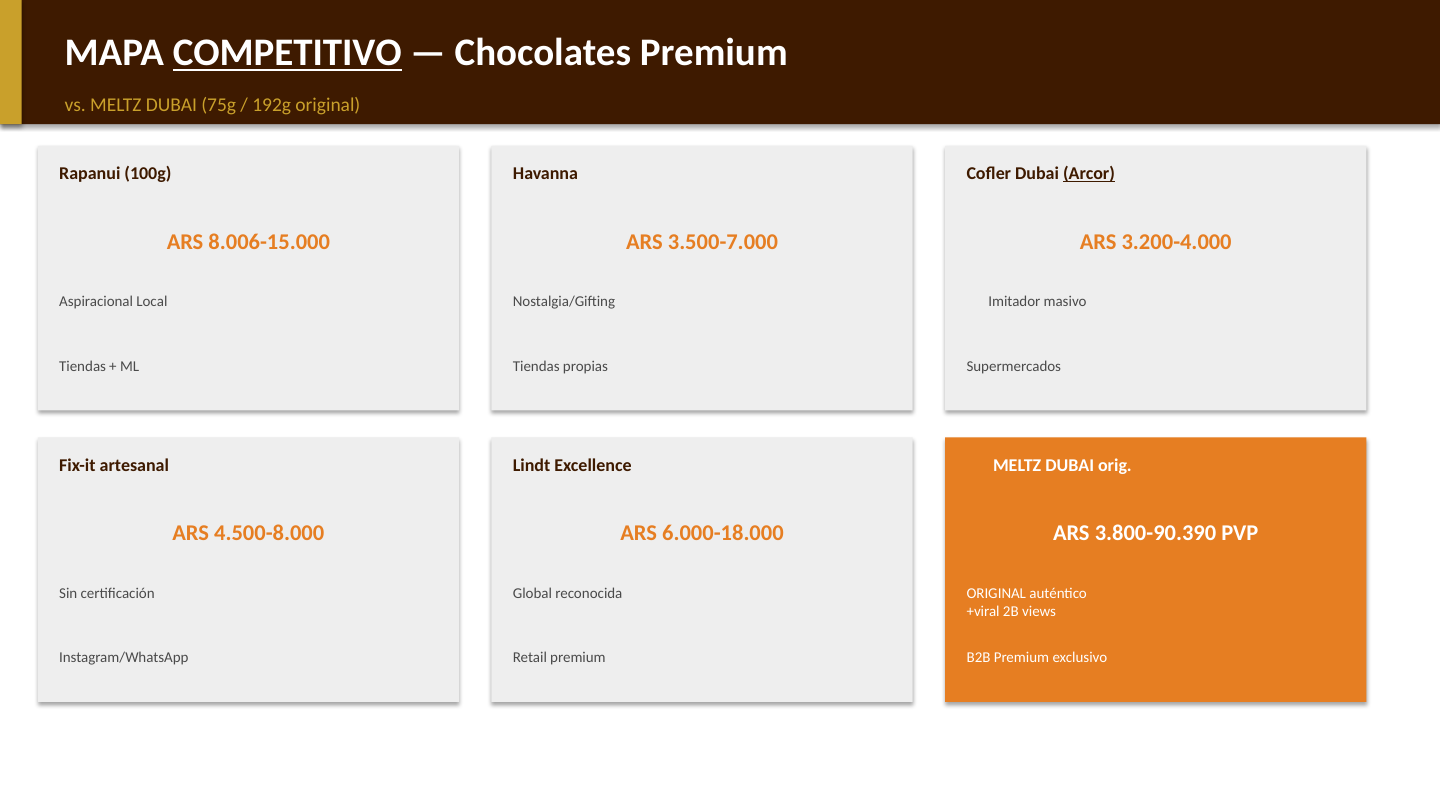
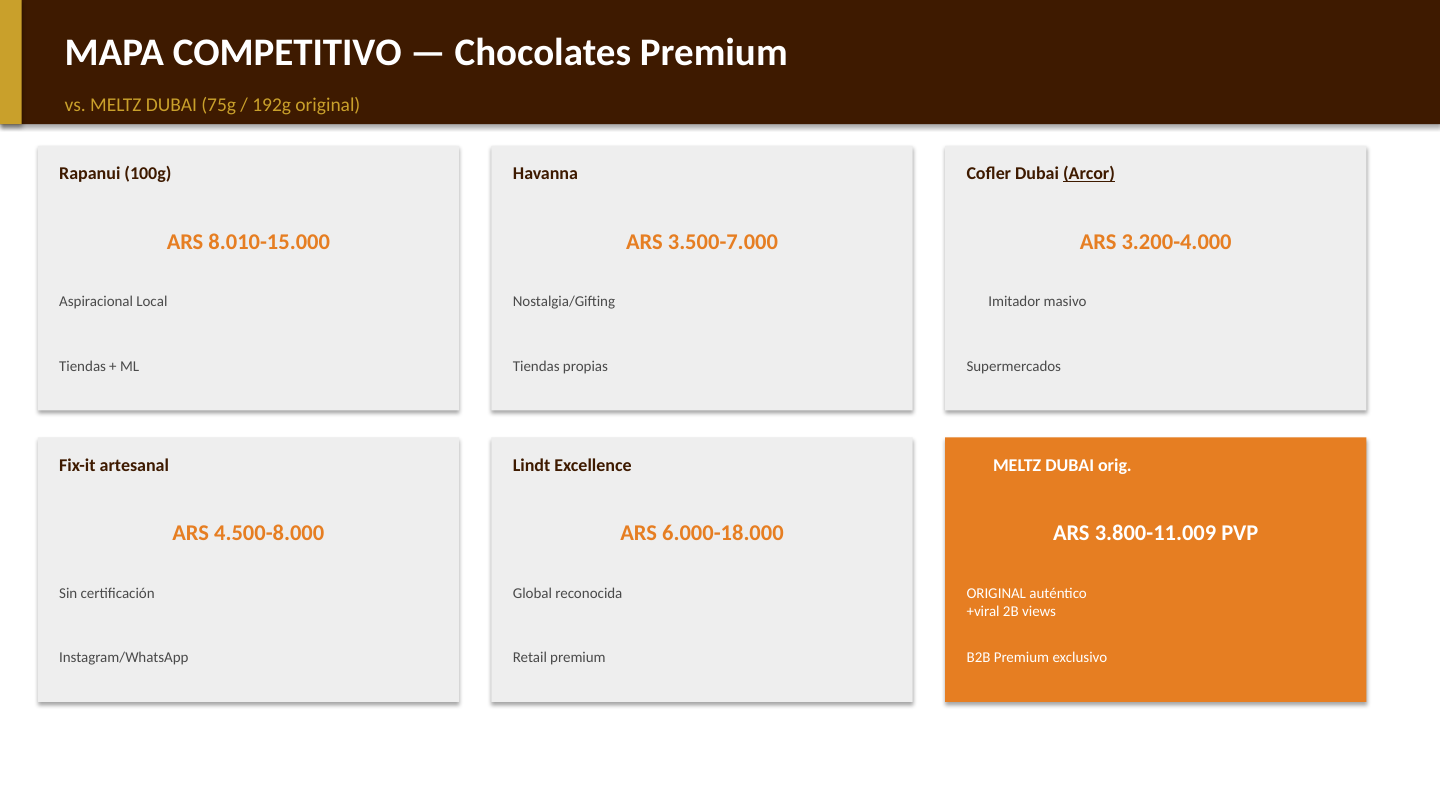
COMPETITIVO underline: present -> none (287, 53)
8.006-15.000: 8.006-15.000 -> 8.010-15.000 (269, 242)
3.800-90.390: 3.800-90.390 -> 3.800-11.009 (1156, 534)
